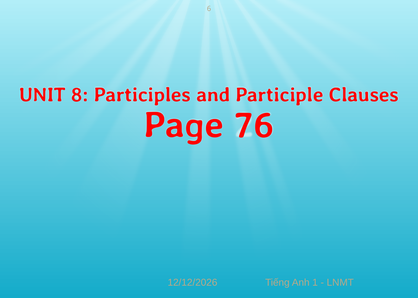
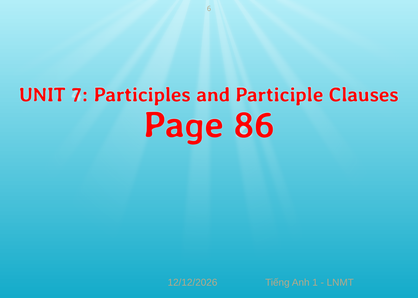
8: 8 -> 7 (80, 95)
76: 76 -> 86 (254, 125)
